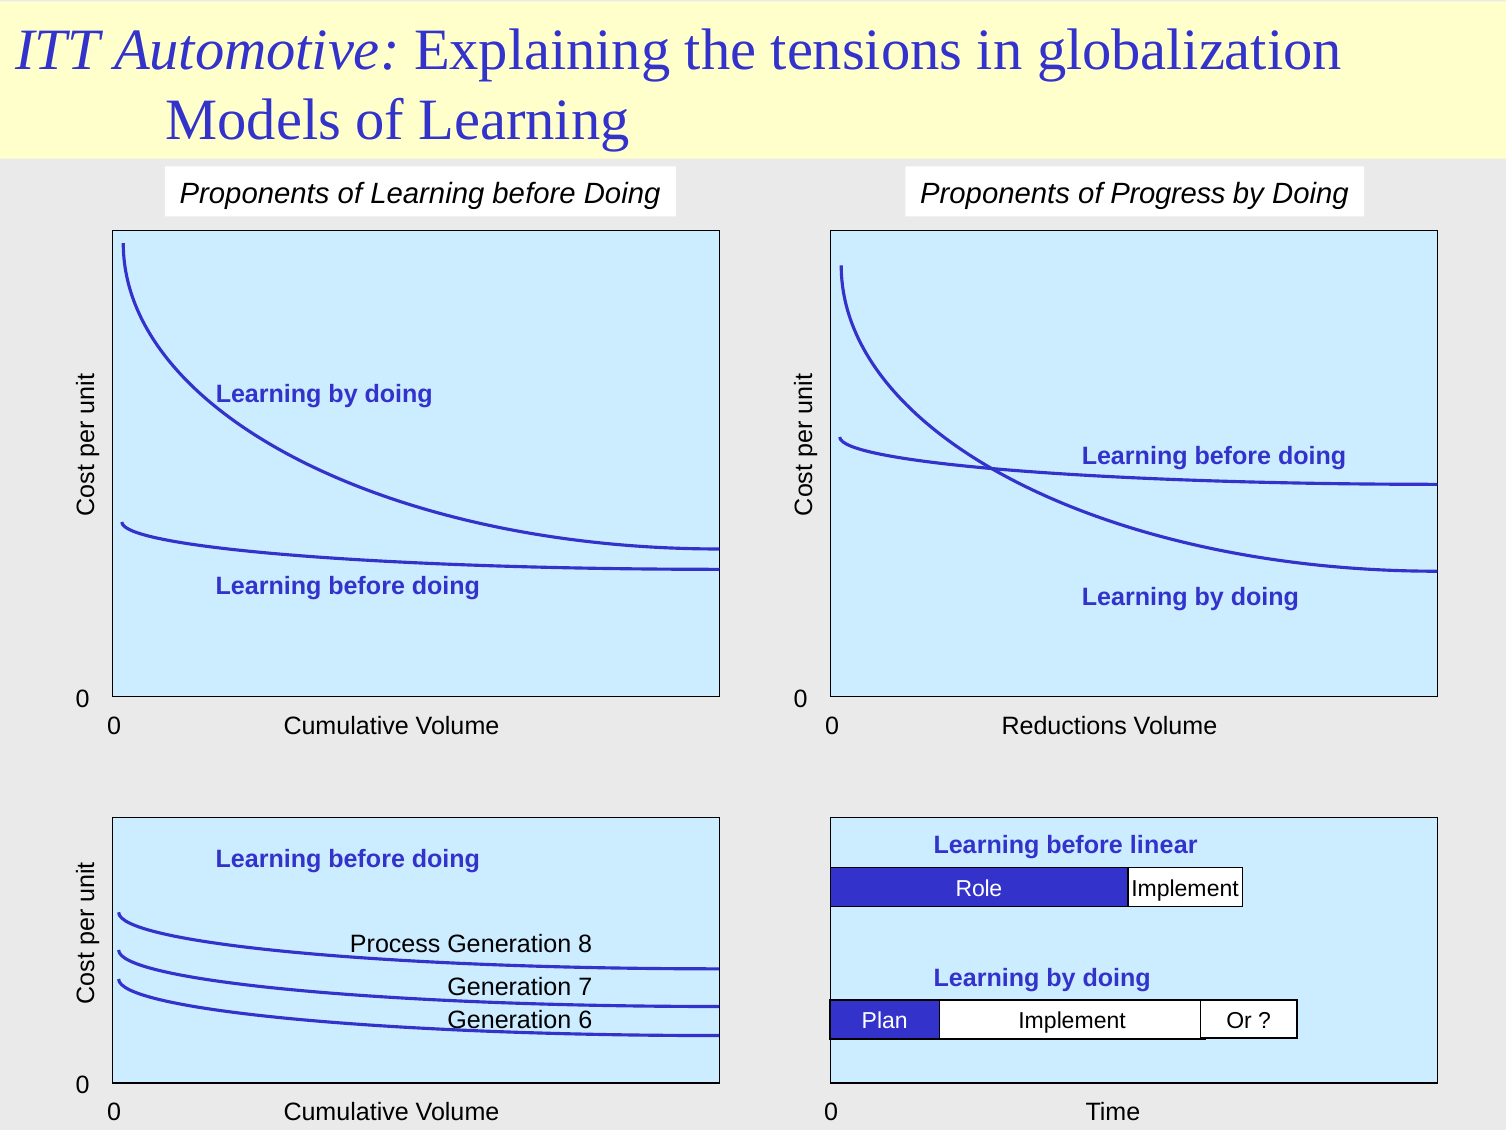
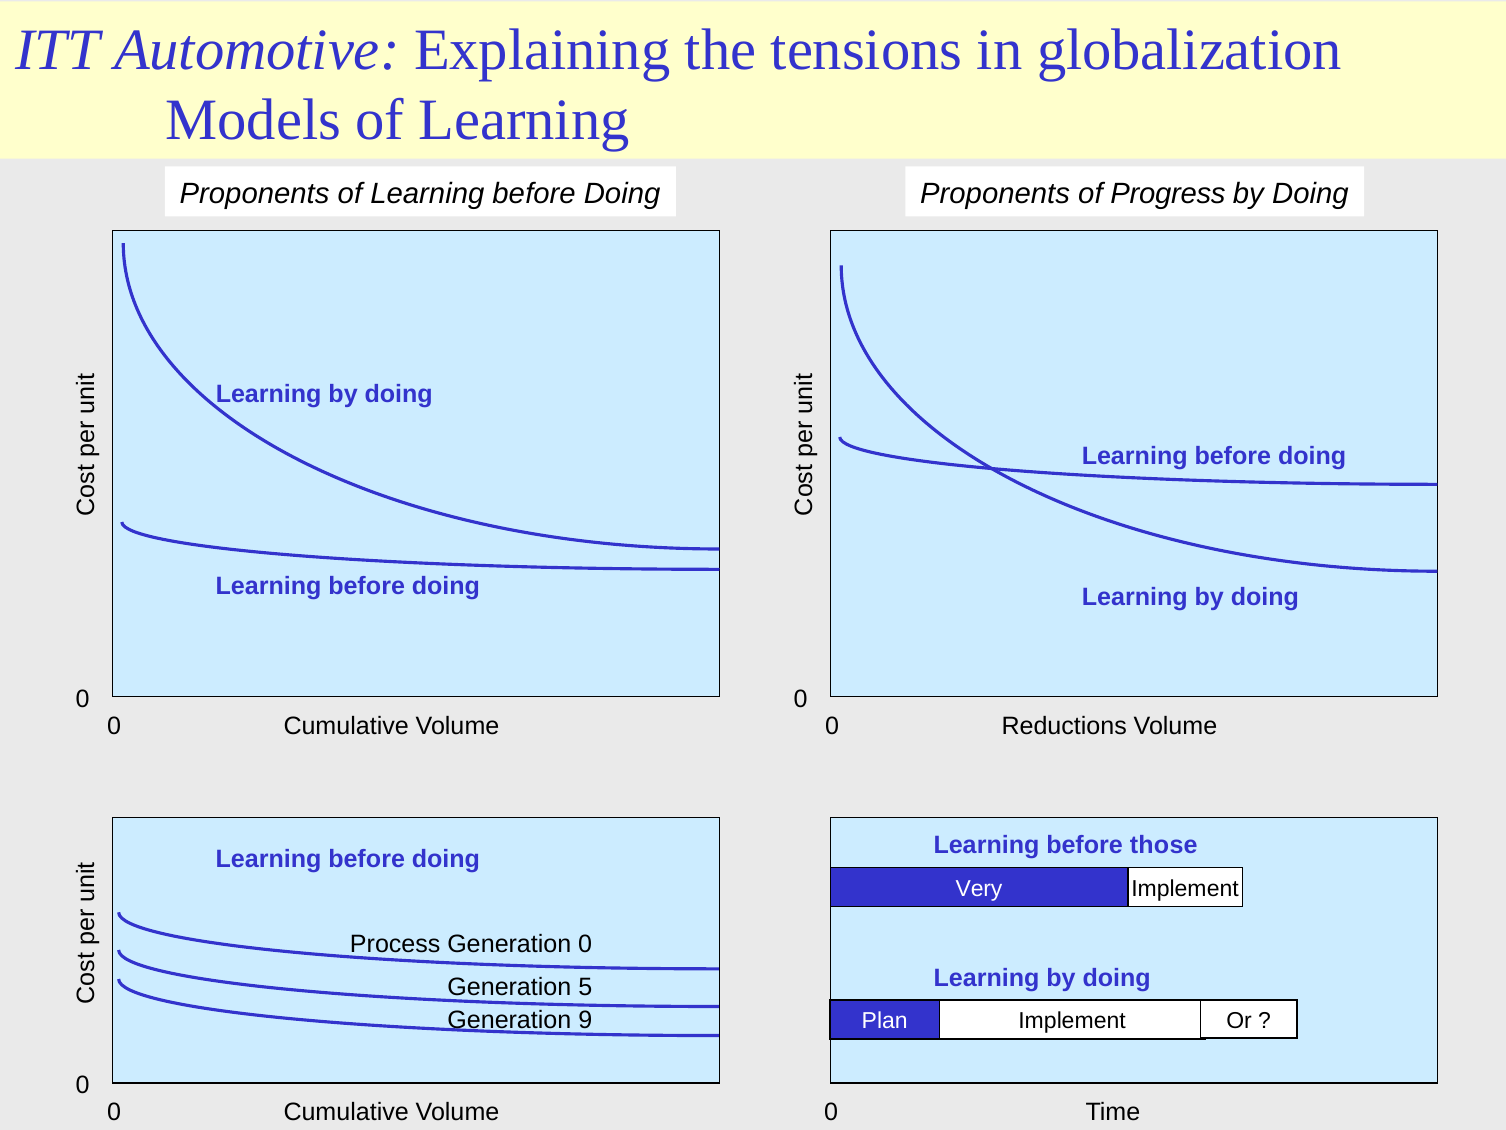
linear: linear -> those (1164, 845)
Role: Role -> Very (979, 888)
Generation 8: 8 -> 0 (585, 944)
7: 7 -> 5 (585, 987)
6: 6 -> 9 (585, 1020)
